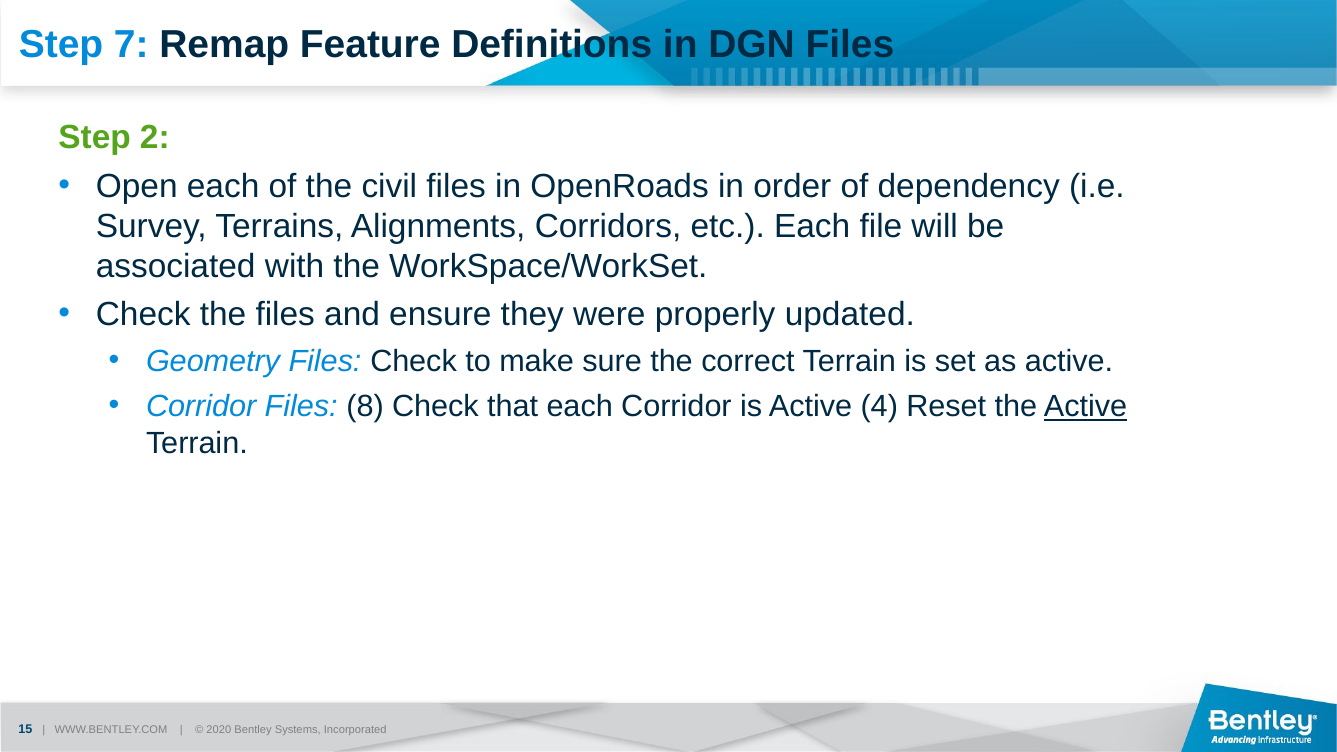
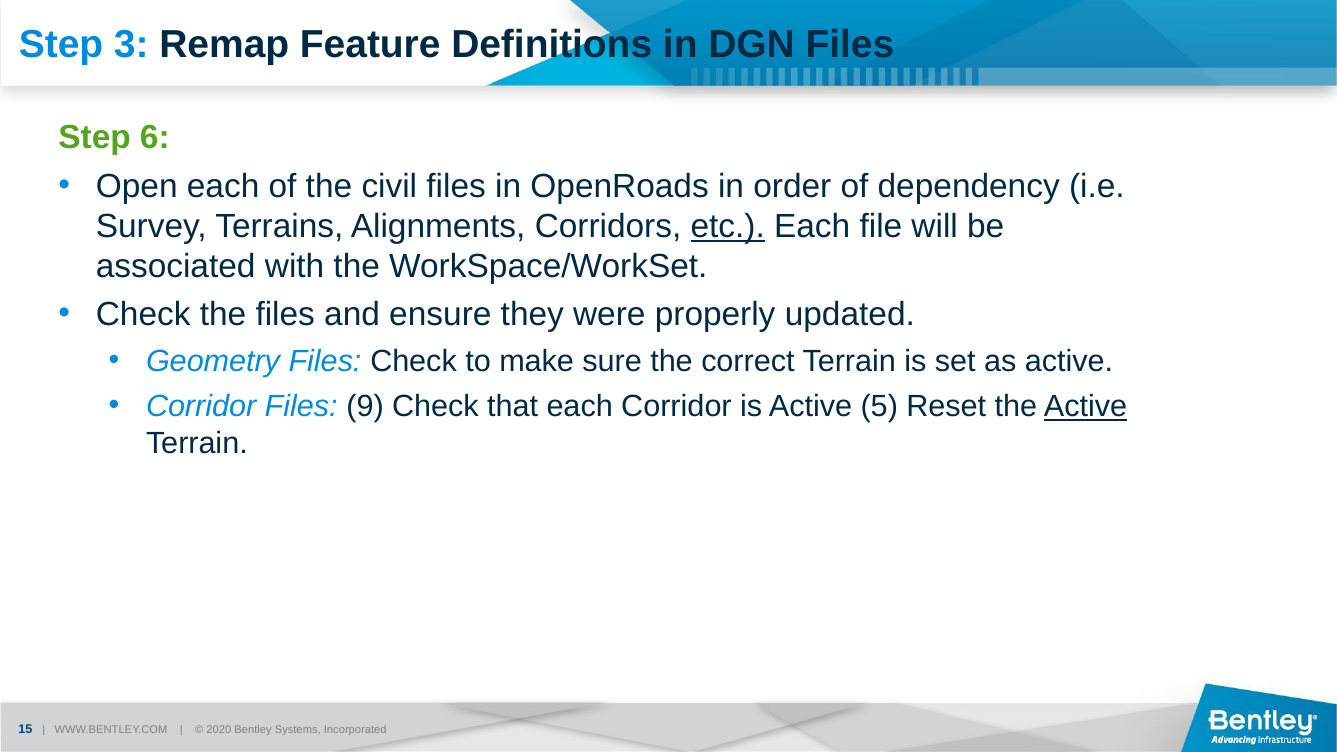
7: 7 -> 3 (131, 44)
2: 2 -> 6 (155, 138)
etc underline: none -> present (728, 226)
8: 8 -> 9 (365, 407)
4: 4 -> 5 (879, 407)
